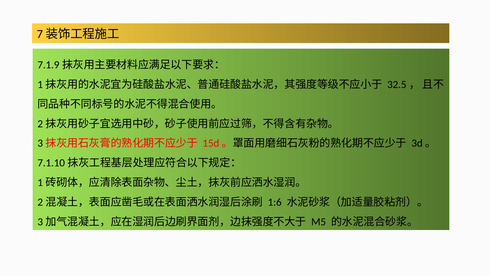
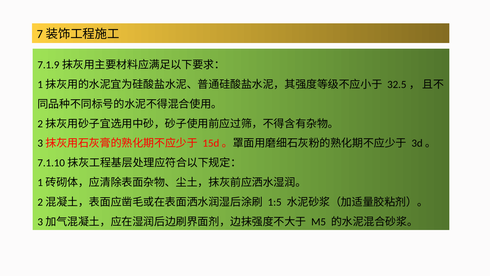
1:6: 1:6 -> 1:5 (275, 202)
